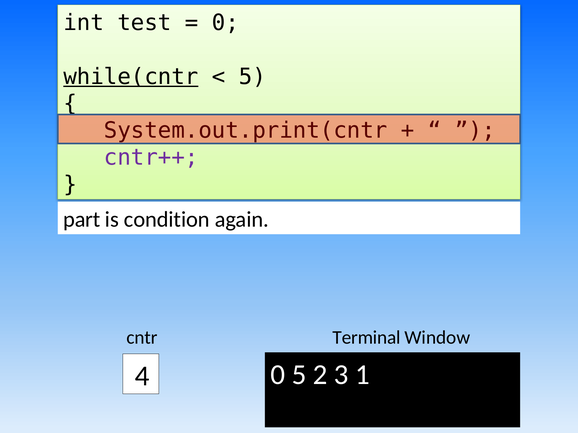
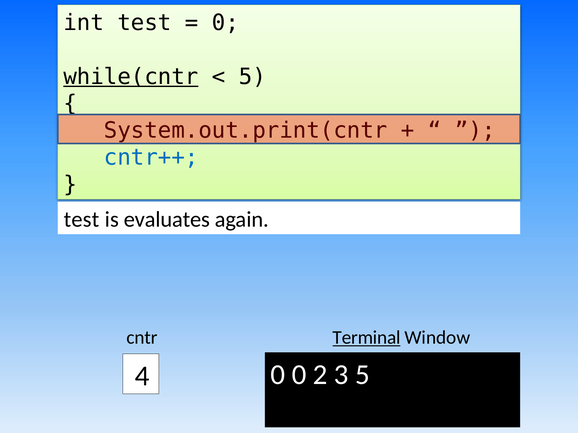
cntr++ colour: purple -> blue (151, 158)
part: part -> test (82, 220)
condition: condition -> evaluates (167, 220)
Terminal underline: none -> present (367, 338)
0 5: 5 -> 0 (299, 375)
3 1: 1 -> 5 (362, 375)
